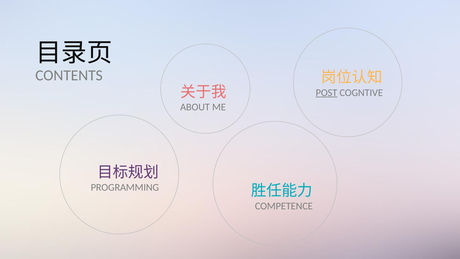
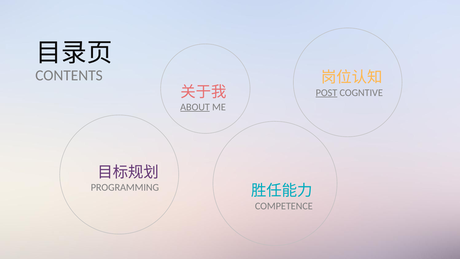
ABOUT underline: none -> present (195, 107)
